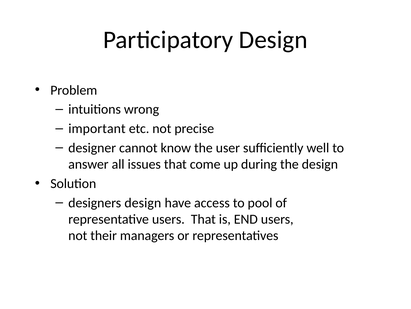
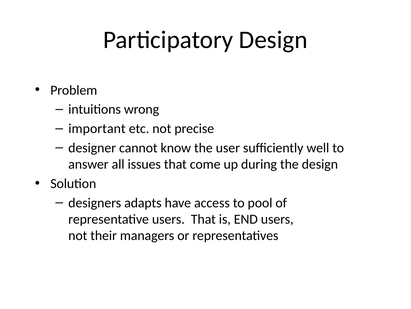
designers design: design -> adapts (143, 202)
